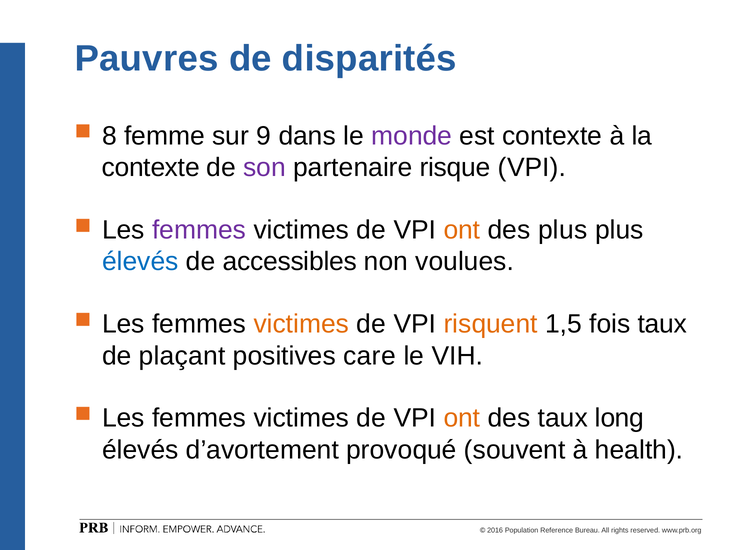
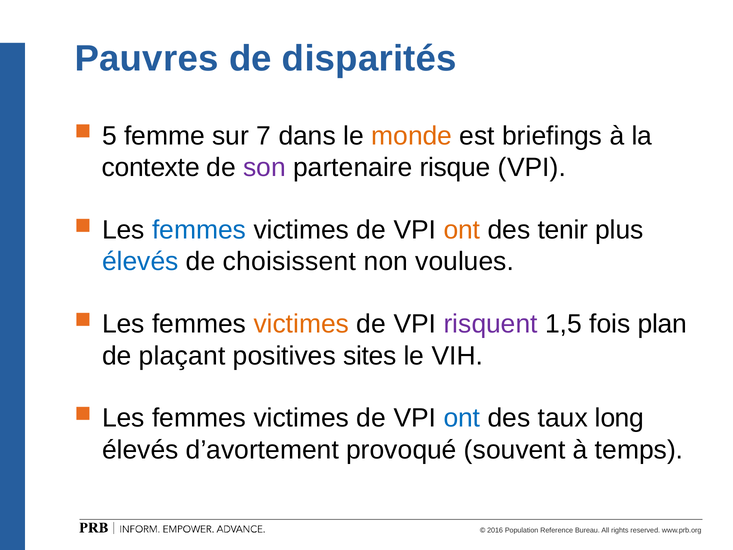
8: 8 -> 5 (109, 136)
9: 9 -> 7 (264, 136)
monde colour: purple -> orange (412, 136)
est contexte: contexte -> briefings (552, 136)
femmes colour: purple -> blue (199, 230)
des plus: plus -> tenir (563, 230)
accessibles: accessibles -> choisissent (290, 262)
risquent colour: orange -> purple (491, 324)
fois taux: taux -> plan (662, 324)
care: care -> sites (370, 356)
ont colour: orange -> blue (462, 418)
health: health -> temps (639, 450)
